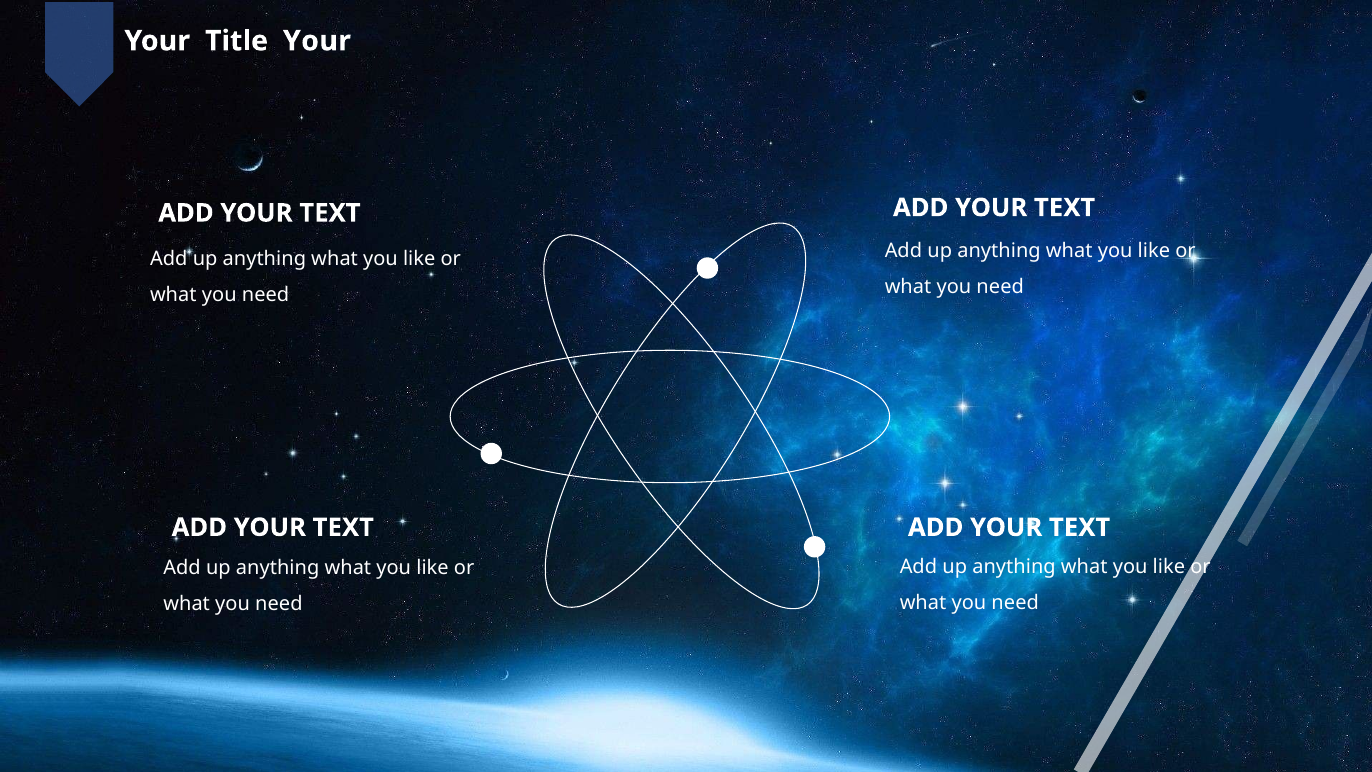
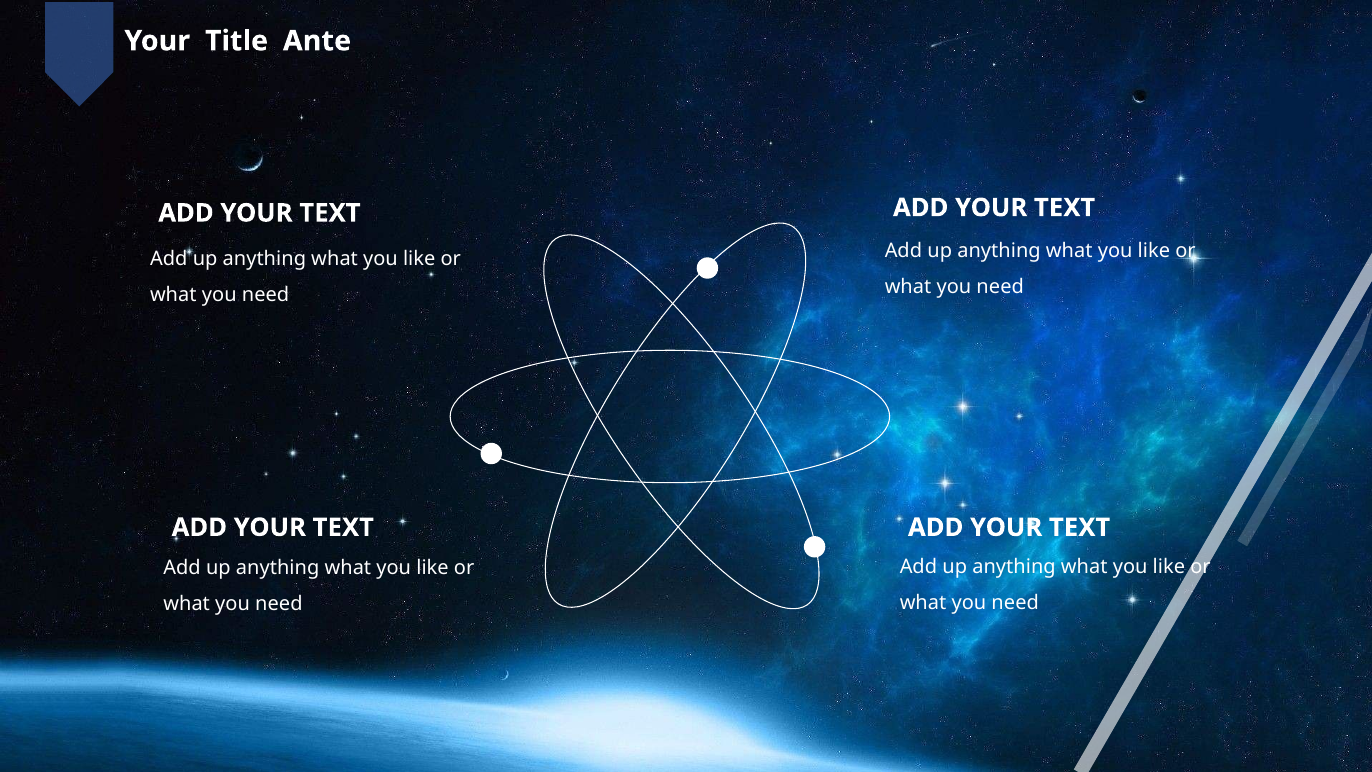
Title Your: Your -> Ante (317, 41)
